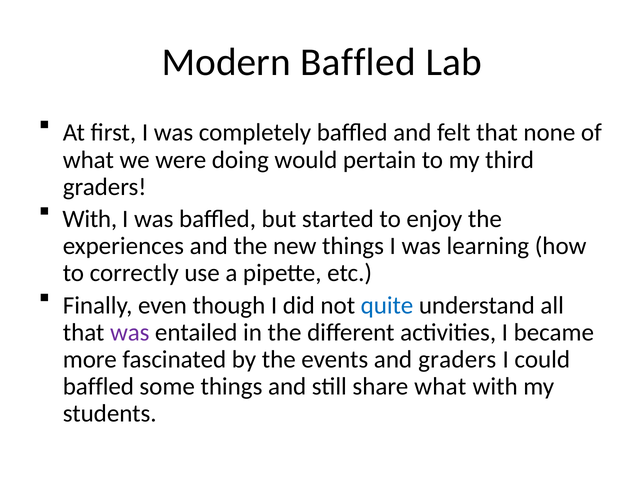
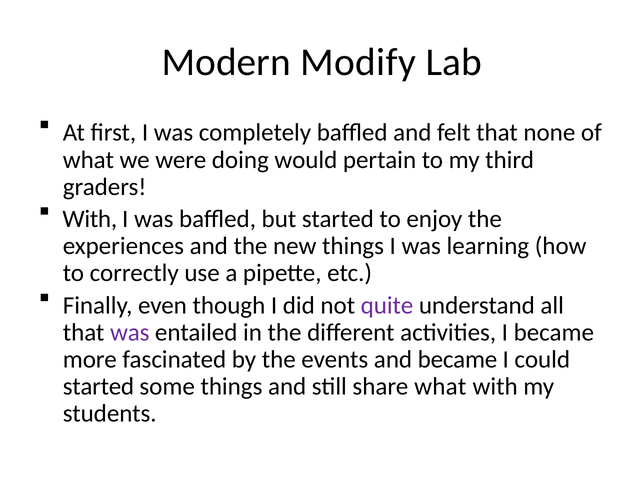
Modern Baffled: Baffled -> Modify (358, 62)
quite colour: blue -> purple (387, 305)
and graders: graders -> became (457, 359)
baffled: baffled -> started (98, 386)
